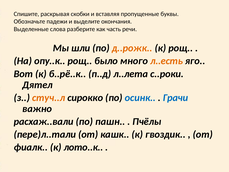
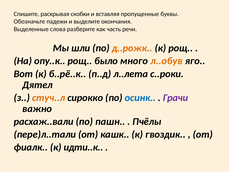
л..есть: л..есть -> л..обув (166, 61)
Грачи colour: blue -> purple (176, 98)
лото..к: лото..к -> идти..к (83, 147)
